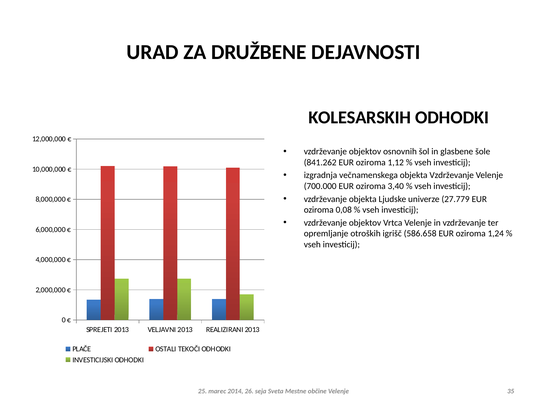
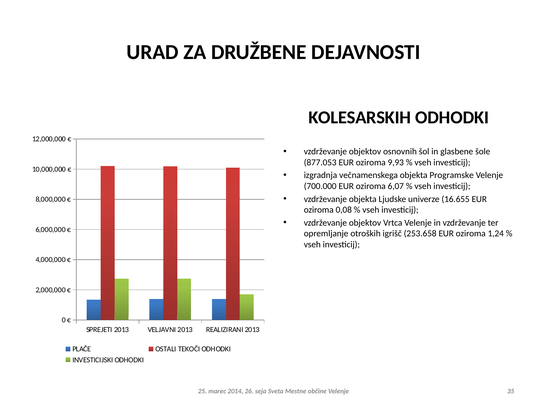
841.262: 841.262 -> 877.053 (320, 163)
1,12: 1,12 -> 9,93 (396, 163)
objekta Vzdrževanje: Vzdrževanje -> Programske (452, 175)
3,40: 3,40 -> 6,07 (396, 186)
27.779: 27.779 -> 16.655 (456, 199)
586.658: 586.658 -> 253.658 (420, 234)
